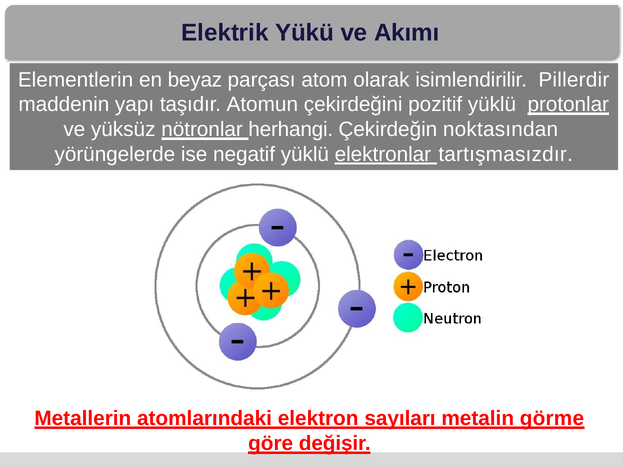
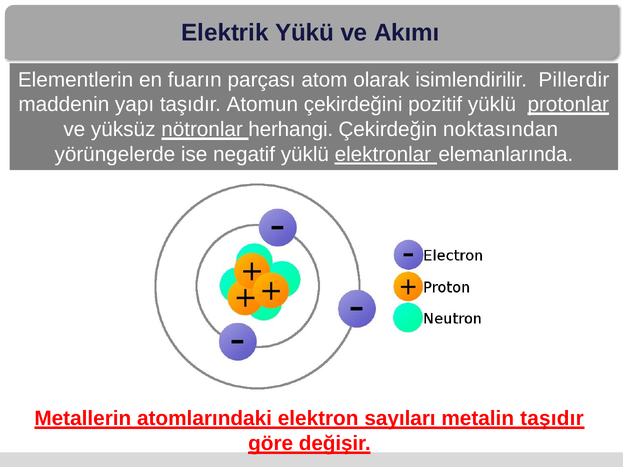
beyaz: beyaz -> fuarın (195, 80)
tartışmasızdır: tartışmasızdır -> elemanlarında (506, 155)
metalin görme: görme -> taşıdır (552, 419)
